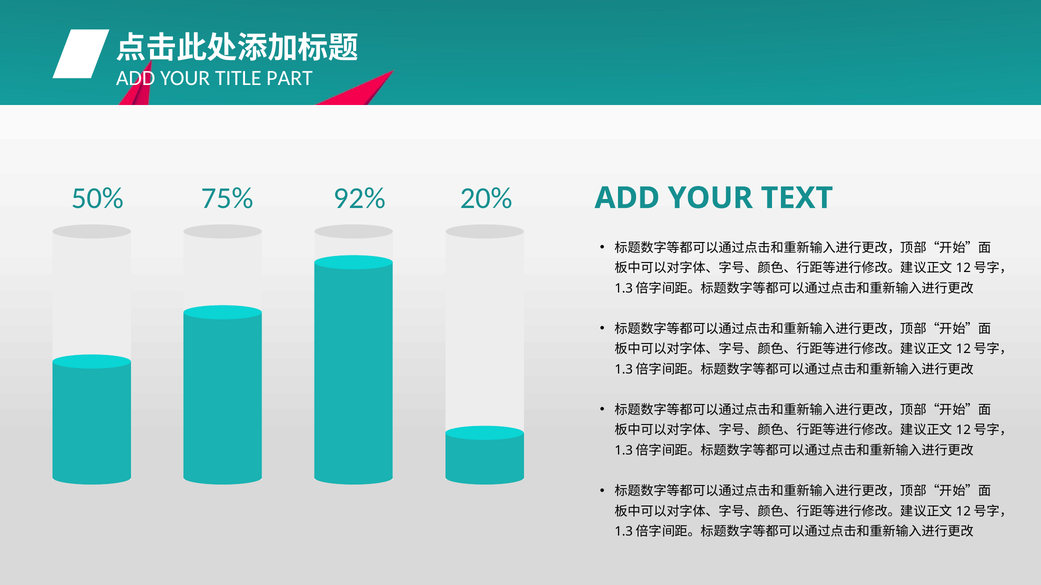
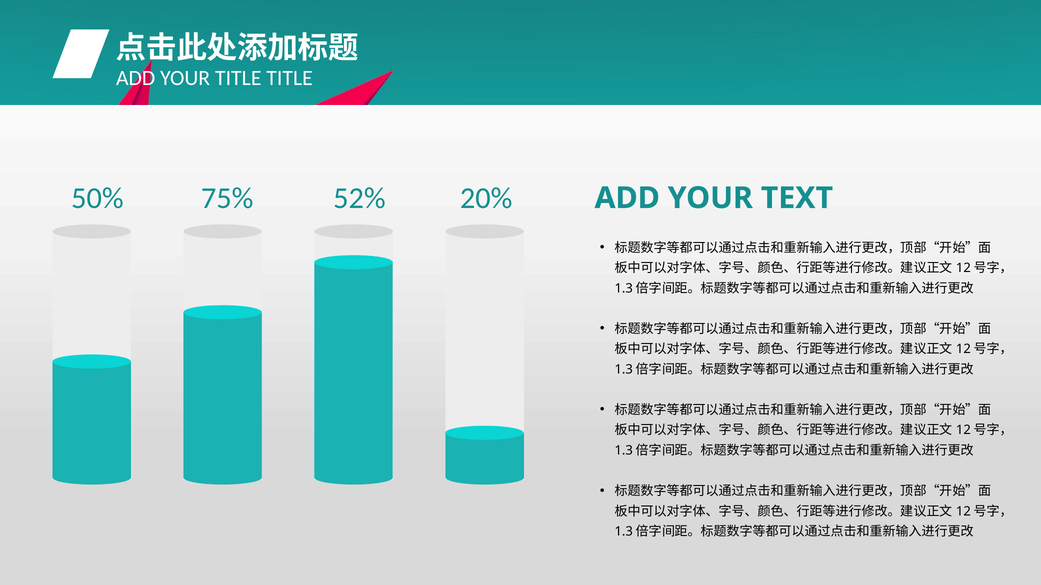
TITLE PART: PART -> TITLE (290, 78)
92%: 92% -> 52% (359, 198)
